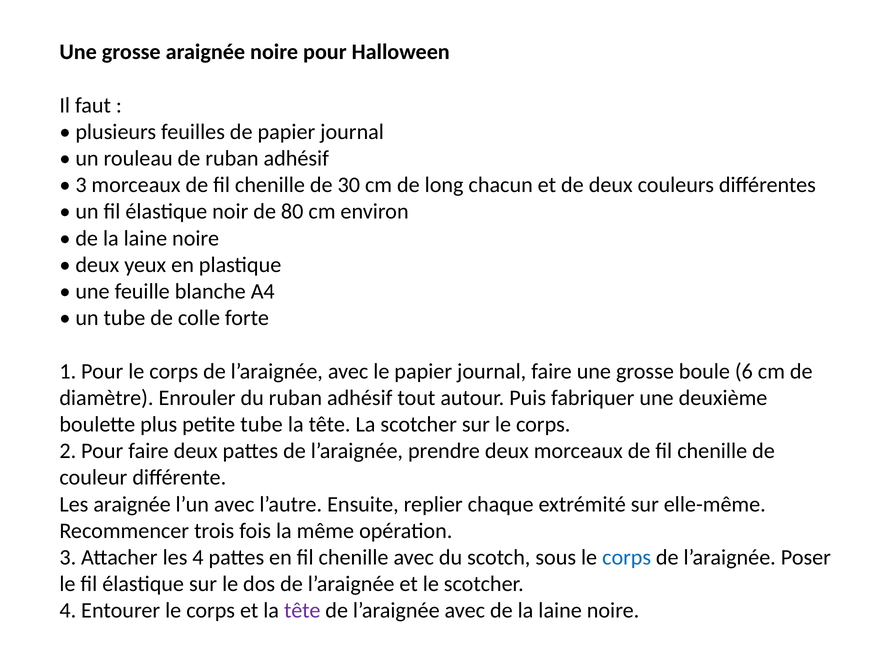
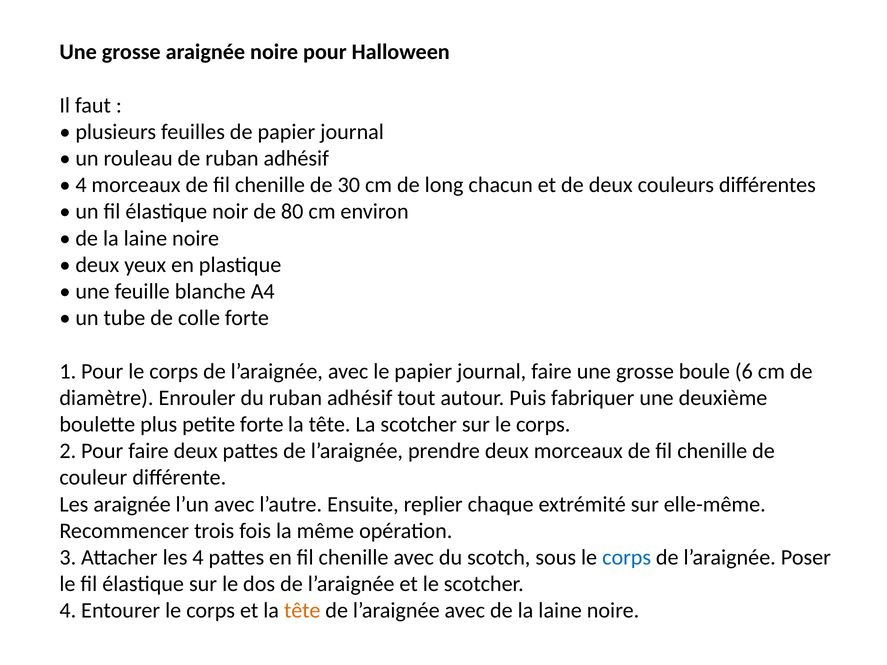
3: 3 -> 4 (81, 185)
petite tube: tube -> forte (262, 425)
tête colour: purple -> orange (302, 611)
